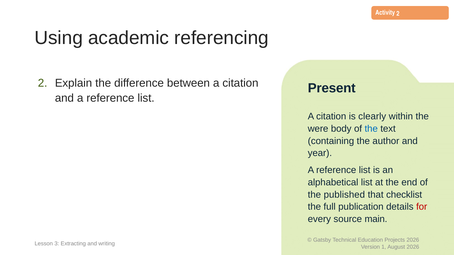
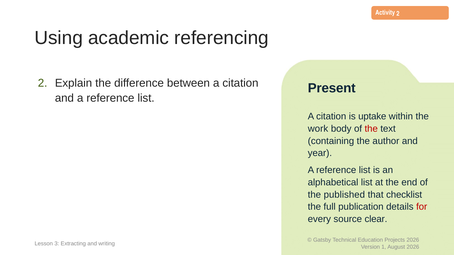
clearly: clearly -> uptake (372, 117)
were: were -> work (318, 129)
the colour: blue -> red (371, 129)
main: main -> clear (376, 219)
